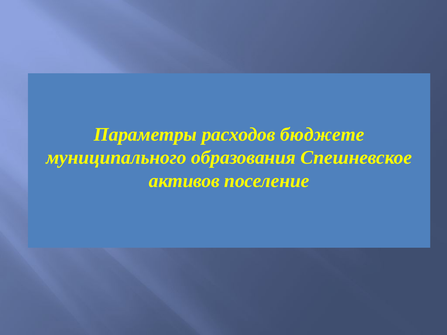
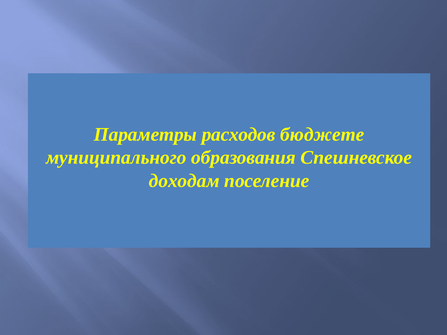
активов: активов -> доходам (184, 181)
